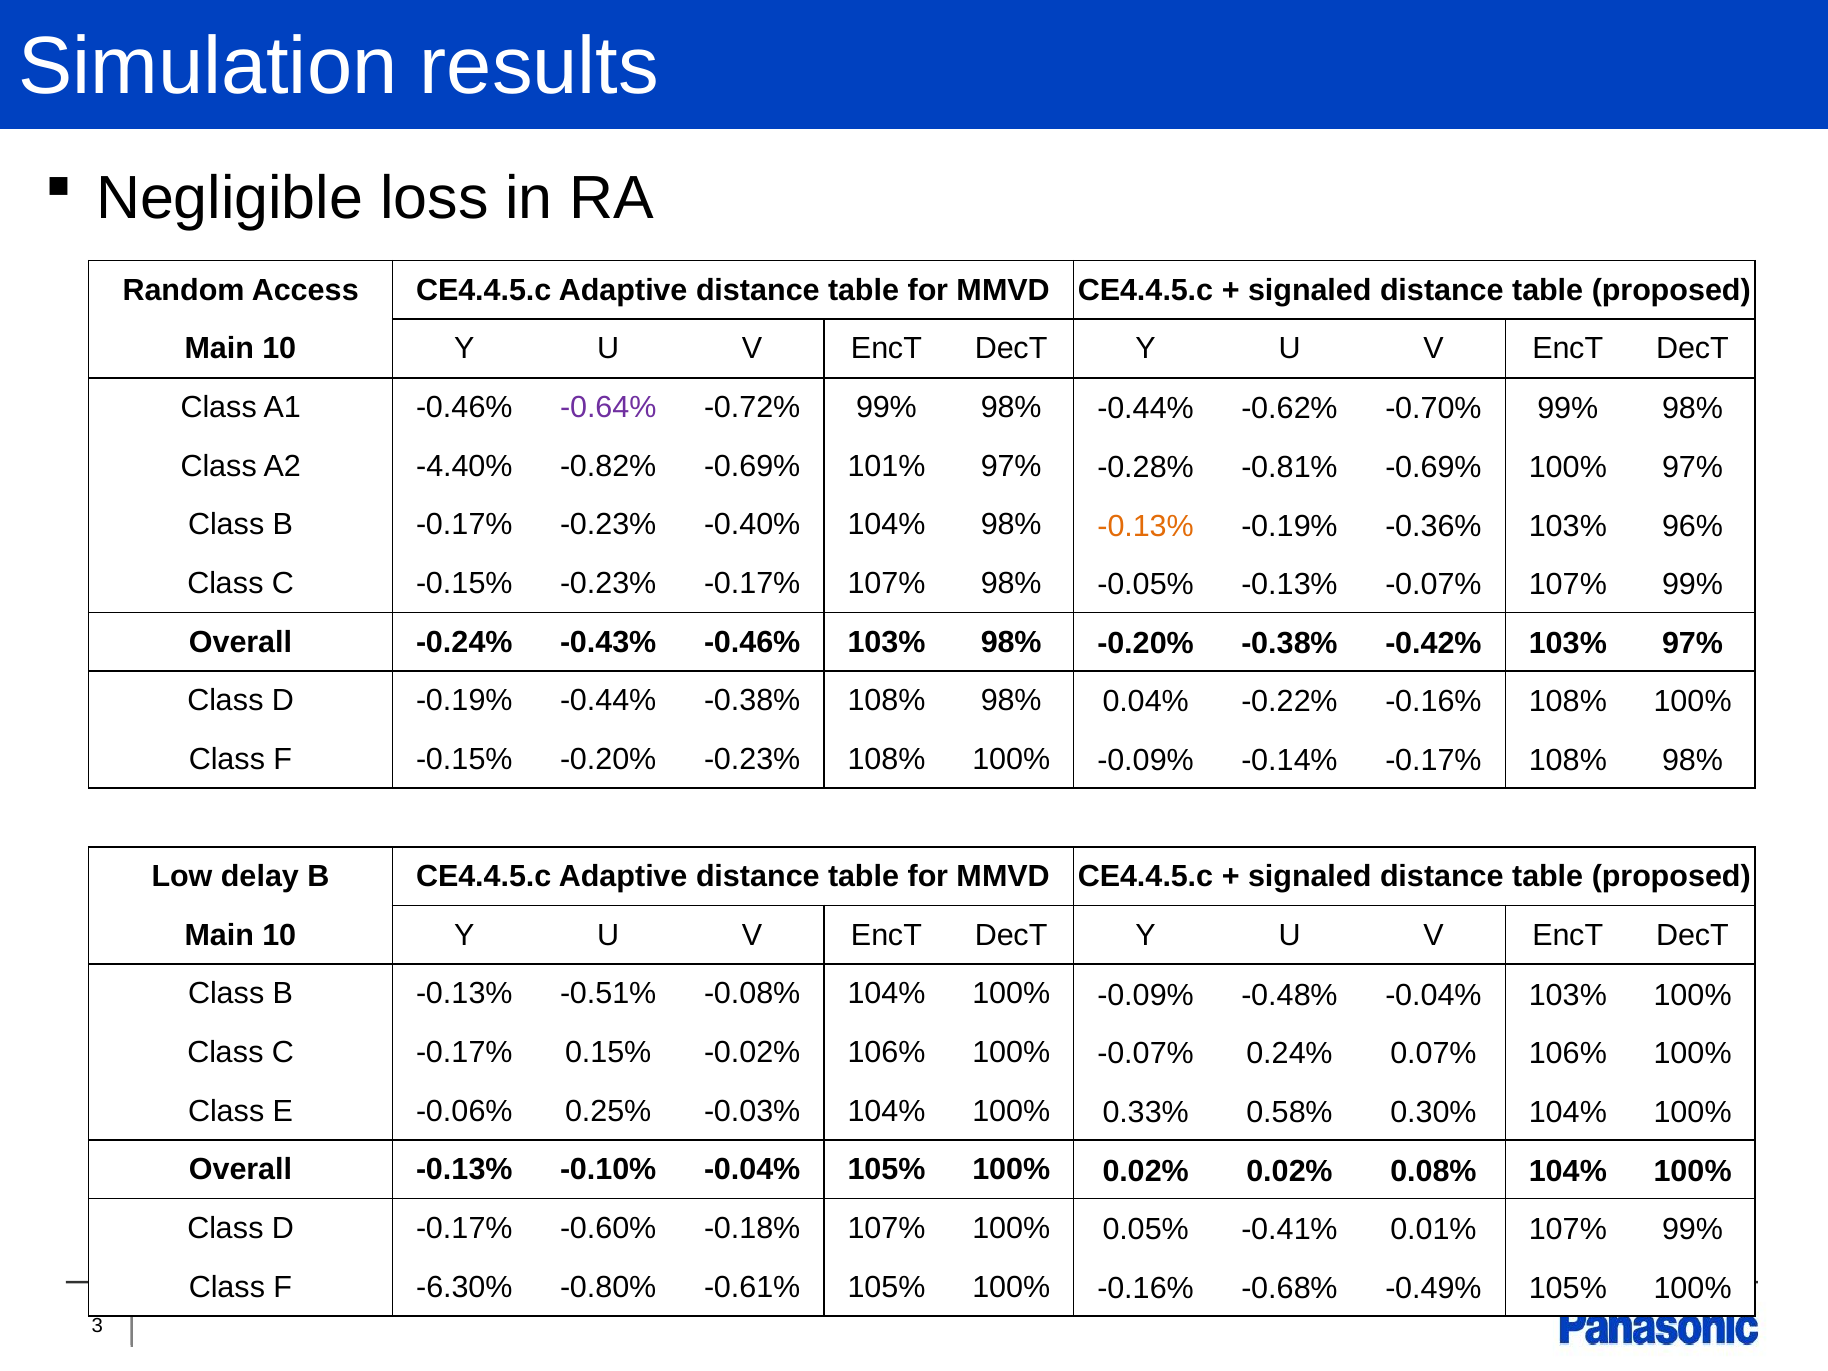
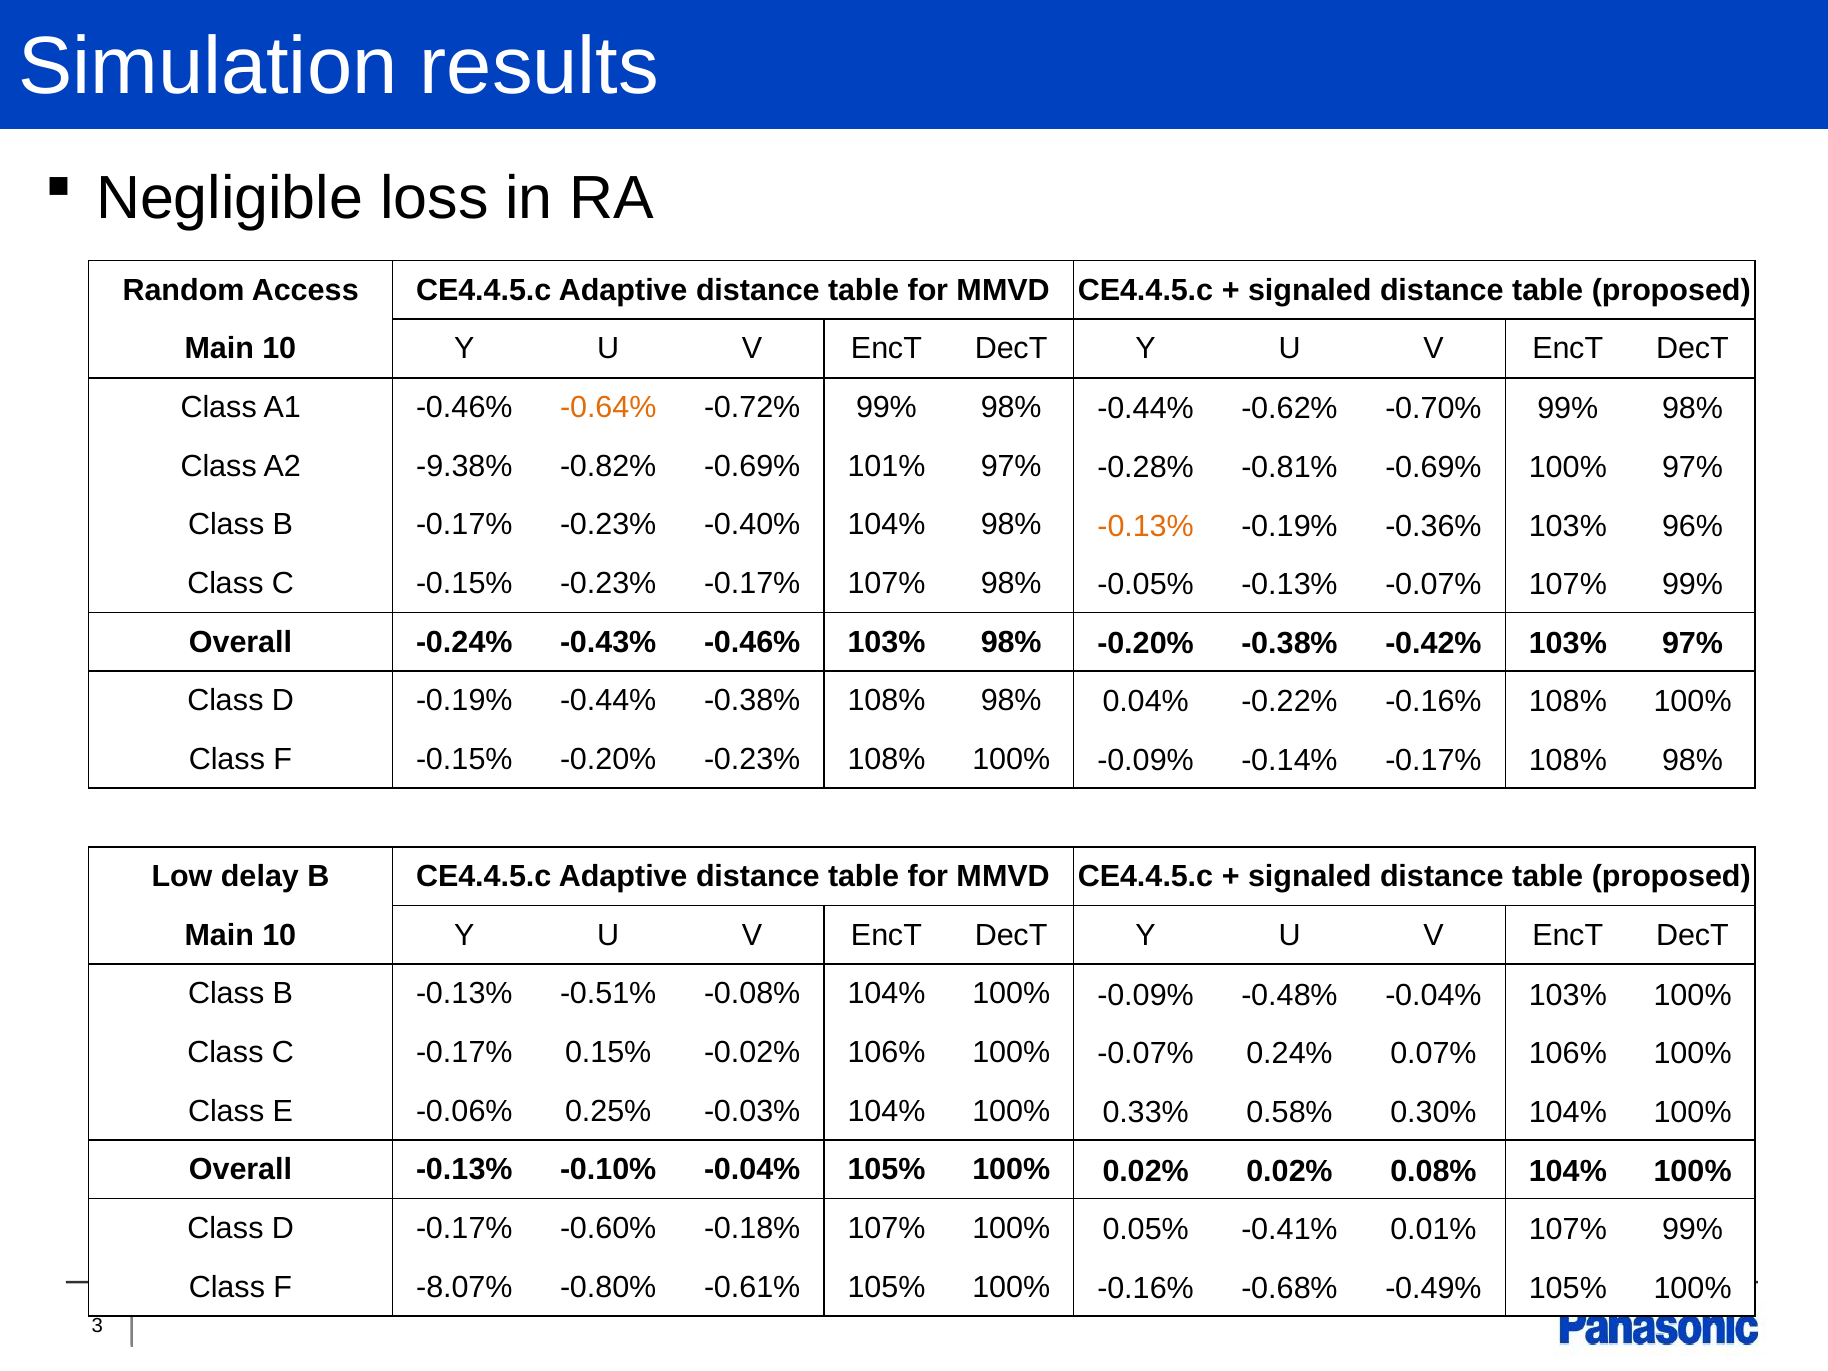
-0.64% colour: purple -> orange (608, 408)
-4.40%: -4.40% -> -9.38% (464, 466)
-6.30%: -6.30% -> -8.07% (464, 1287)
